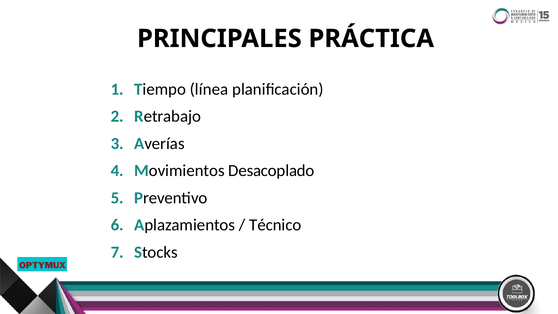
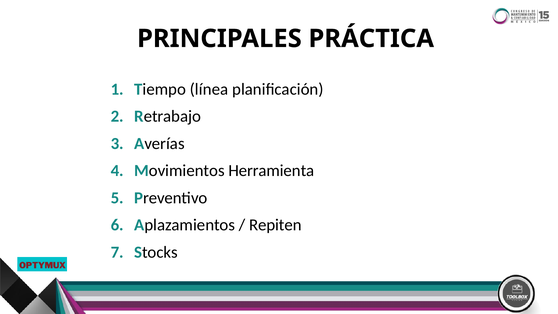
Desacoplado: Desacoplado -> Herramienta (271, 171)
Técnico: Técnico -> Repiten (275, 225)
